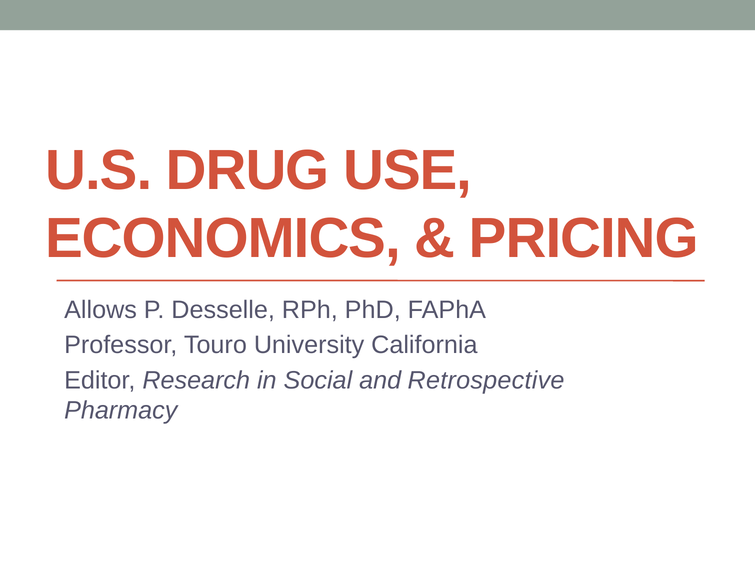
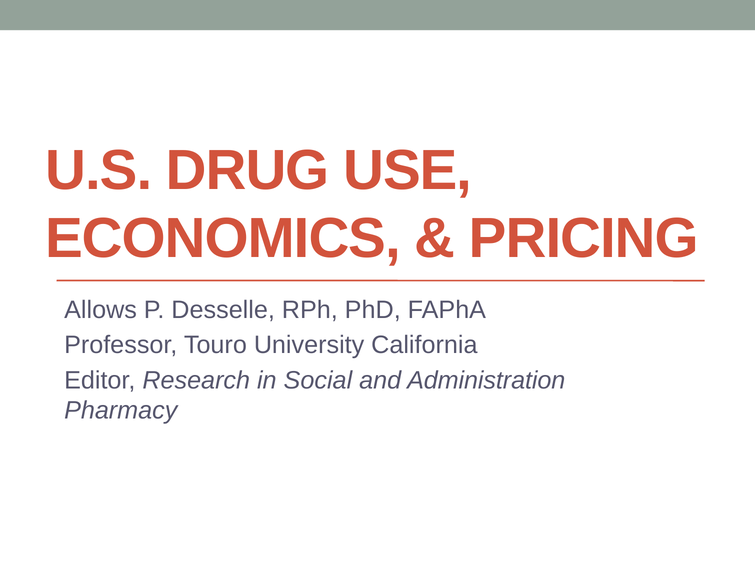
Retrospective: Retrospective -> Administration (486, 381)
